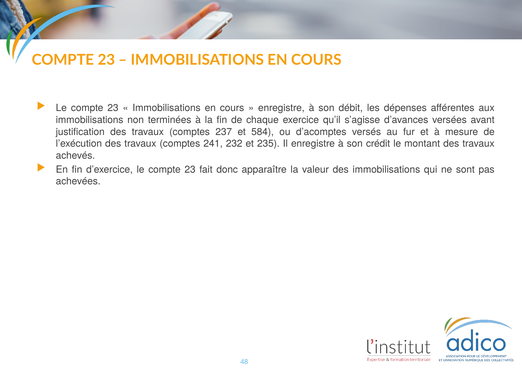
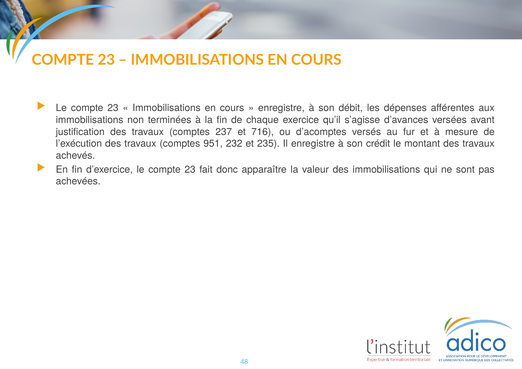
584: 584 -> 716 (263, 132)
241: 241 -> 951 (213, 144)
